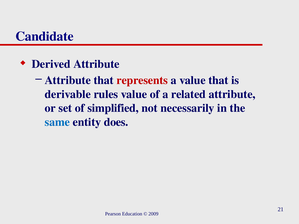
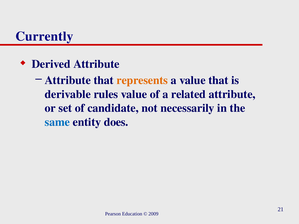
Candidate: Candidate -> Currently (44, 36)
represents colour: red -> orange (142, 80)
simplified: simplified -> candidate (113, 108)
